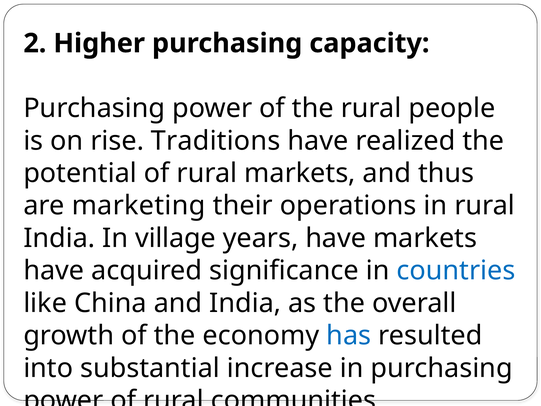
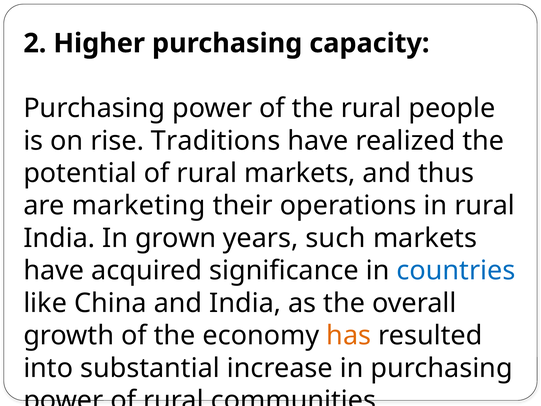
village: village -> grown (176, 238)
years have: have -> such (336, 238)
has colour: blue -> orange (349, 335)
